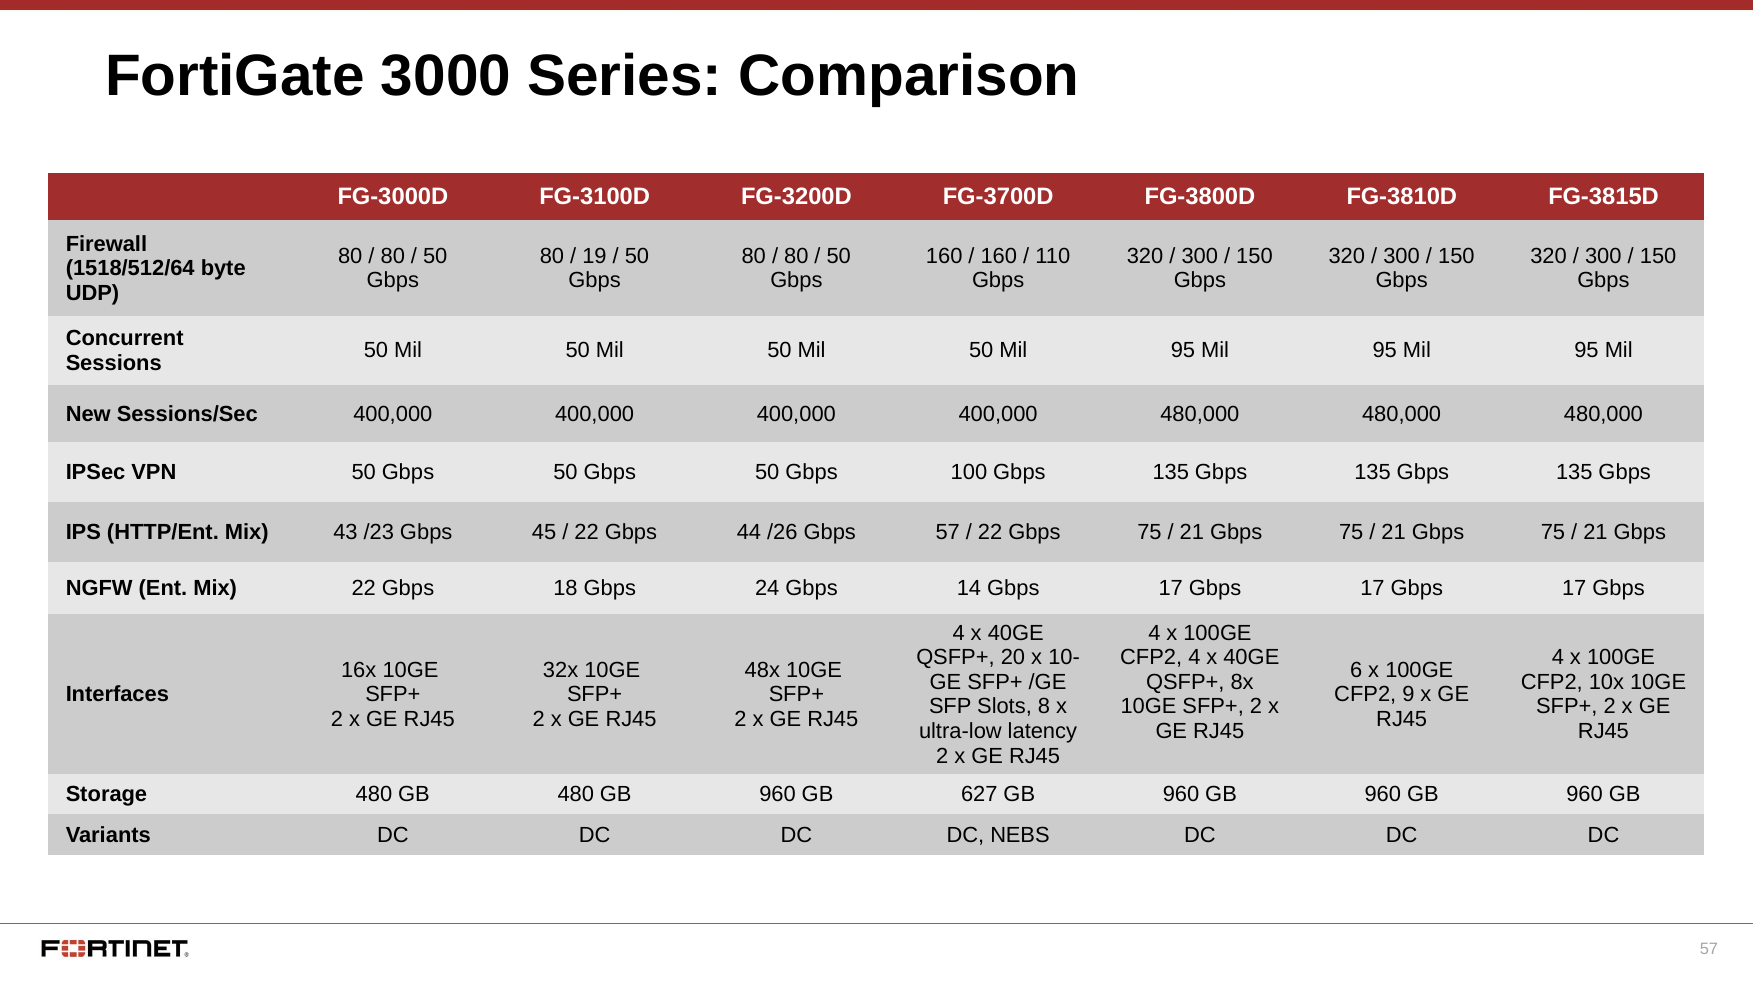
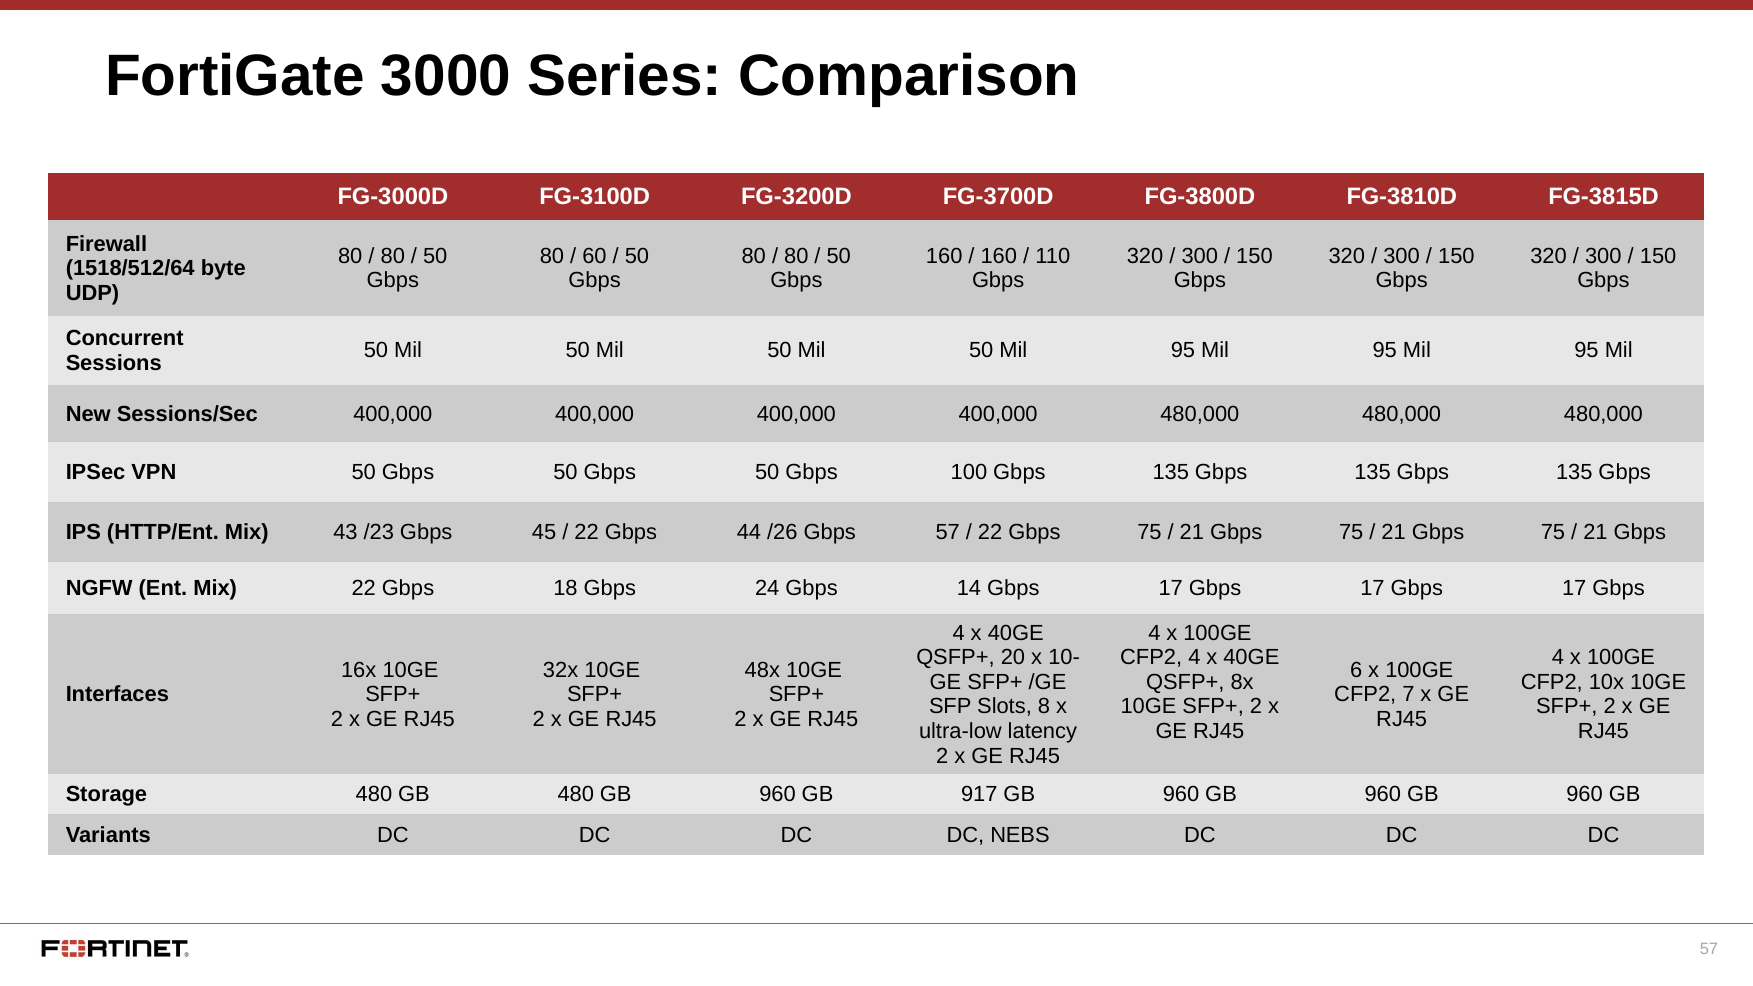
19: 19 -> 60 (594, 256)
9: 9 -> 7 (1408, 695)
627: 627 -> 917 (979, 795)
